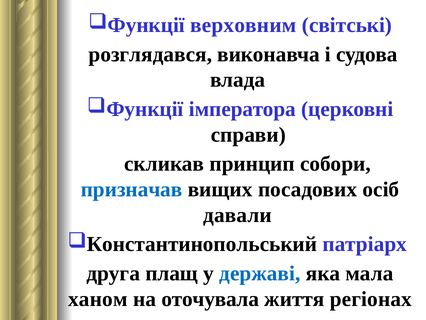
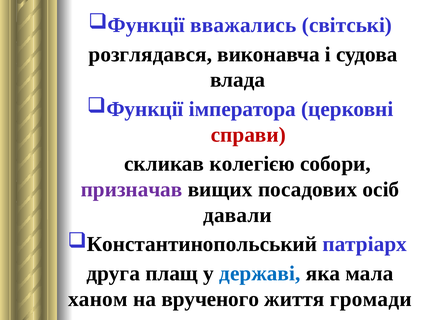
верховним: верховним -> вважались (243, 25)
справи colour: black -> red (248, 134)
принцип: принцип -> колегією (252, 164)
призначав colour: blue -> purple (132, 189)
оточувала: оточувала -> врученого (210, 299)
регіонах: регіонах -> громади (371, 299)
